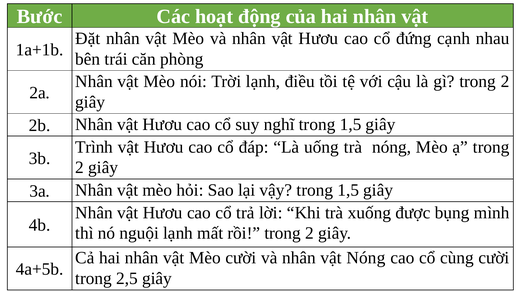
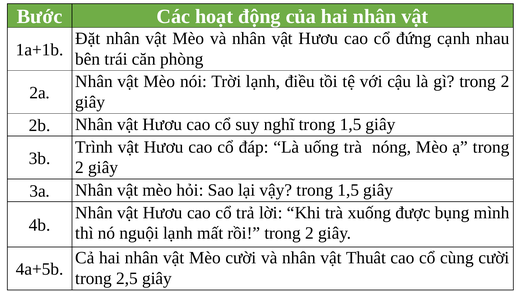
vật Nóng: Nóng -> Thuât (366, 258)
